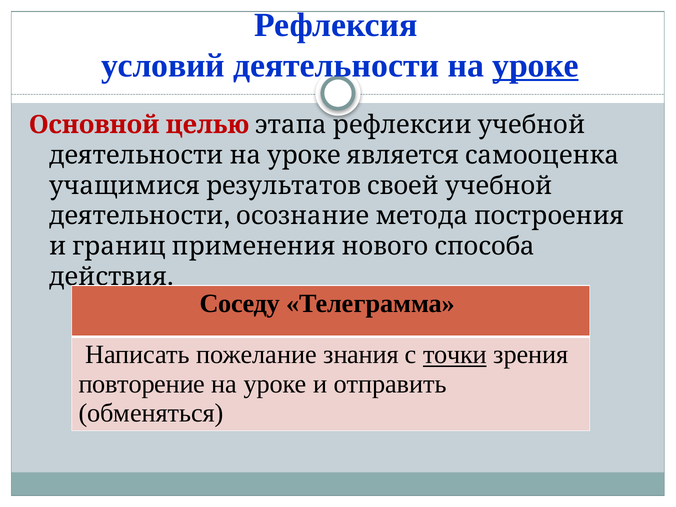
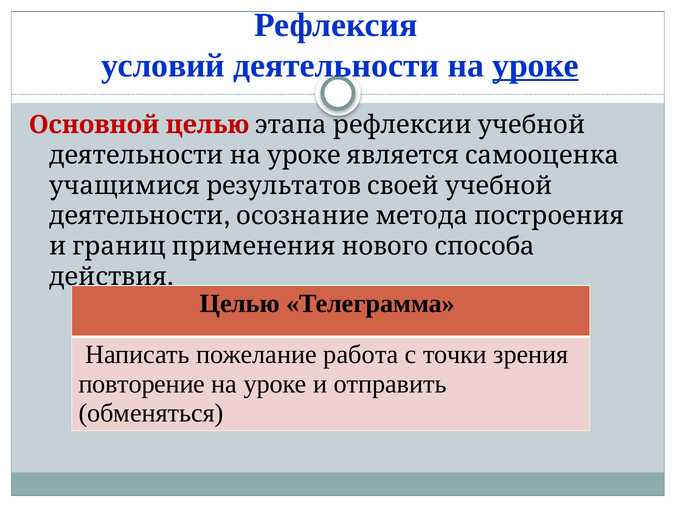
Соседу: Соседу -> Целью (240, 304)
знания: знания -> работа (361, 355)
точки underline: present -> none (455, 355)
